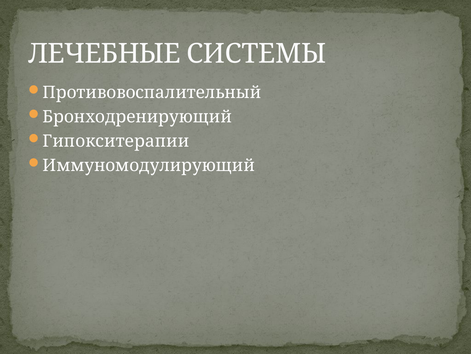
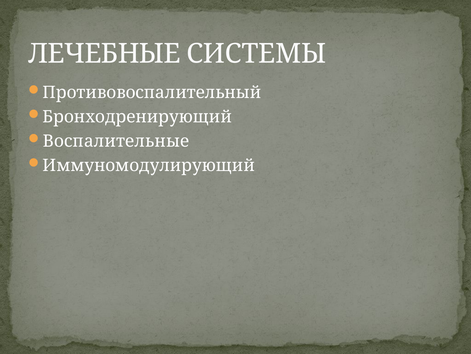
Гипокситерапии: Гипокситерапии -> Воспалительные (116, 141)
